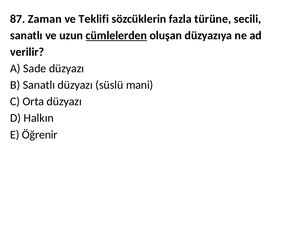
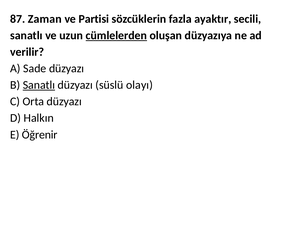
Teklifi: Teklifi -> Partisi (94, 19)
türüne: türüne -> ayaktır (213, 19)
Sanatlı underline: none -> present (39, 85)
mani: mani -> olayı (139, 85)
